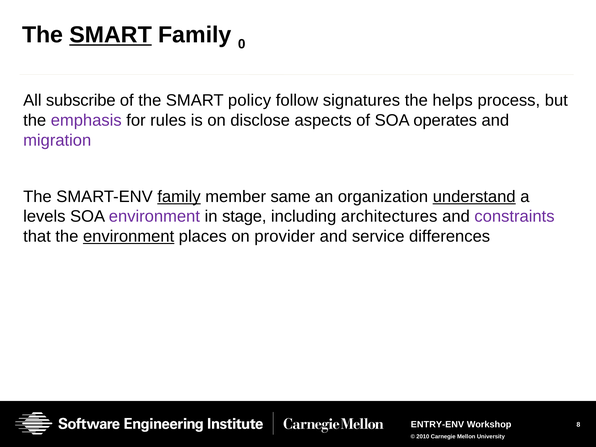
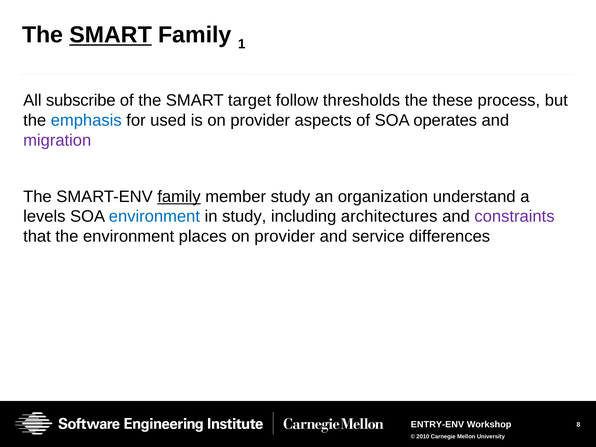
0: 0 -> 1 (242, 44)
policy: policy -> target (250, 100)
signatures: signatures -> thresholds (361, 100)
helps: helps -> these (453, 100)
emphasis colour: purple -> blue (86, 120)
rules: rules -> used (168, 120)
is on disclose: disclose -> provider (260, 120)
member same: same -> study (290, 197)
understand underline: present -> none (474, 197)
environment colour: purple -> blue (154, 216)
in stage: stage -> study (244, 216)
environment underline: present -> none (129, 236)
